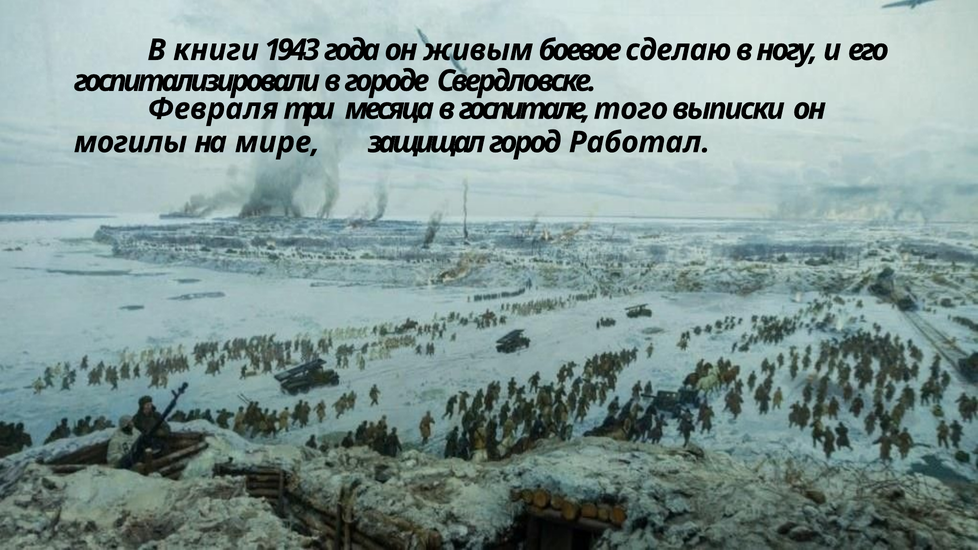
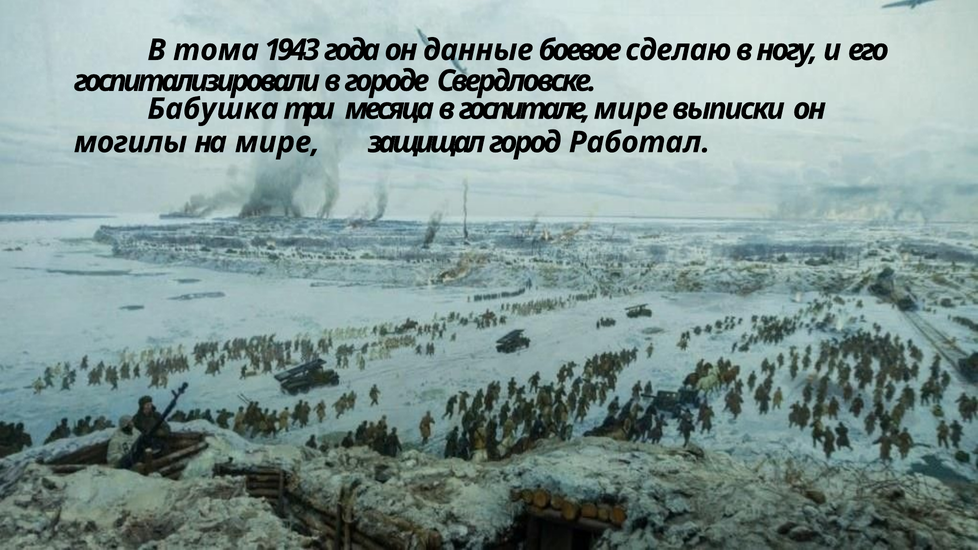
книги: книги -> тома (216, 50)
живым: живым -> данные (478, 50)
Февраля: Февраля -> Бабушка (213, 109)
госпитале того: того -> мире (631, 109)
